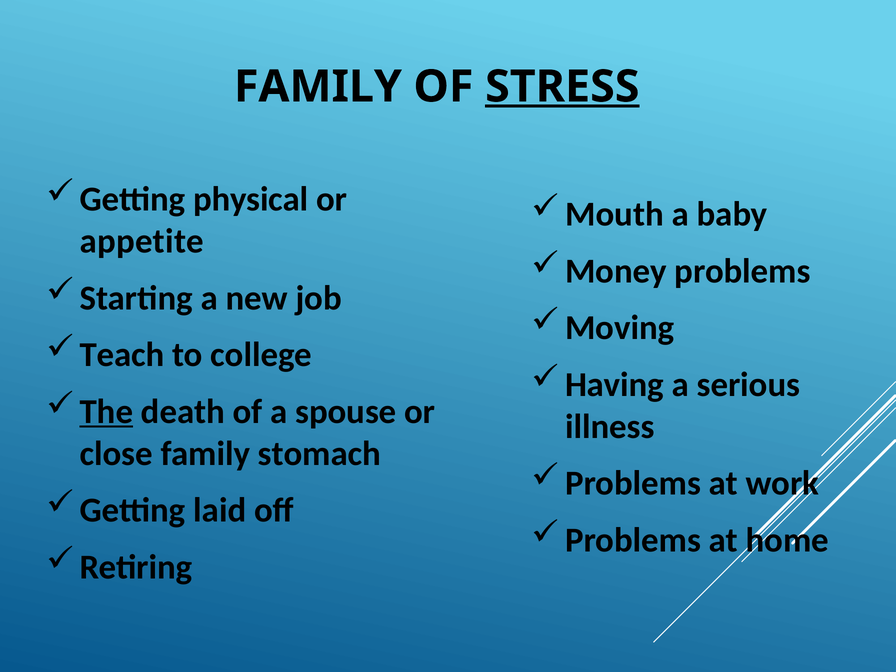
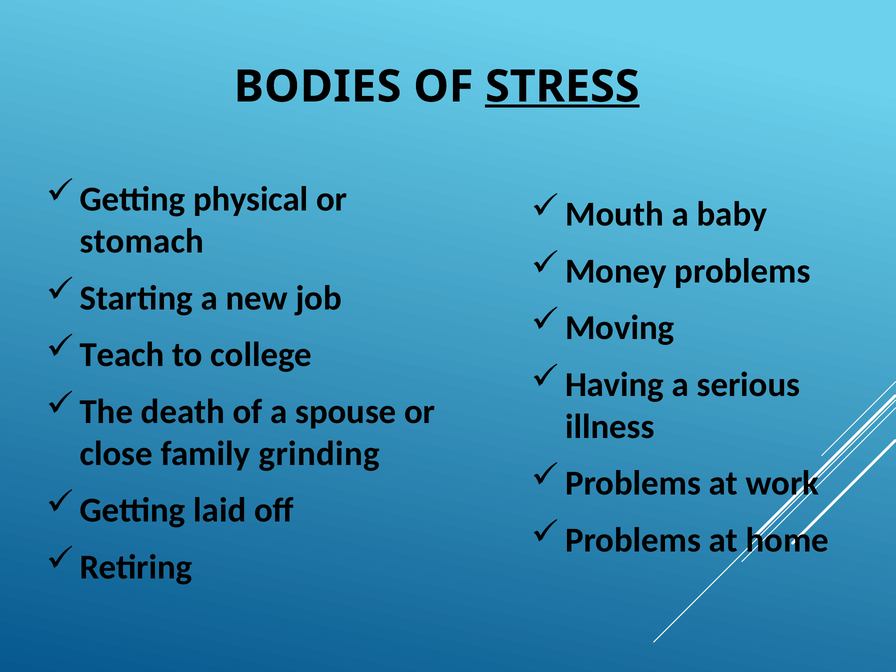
FAMILY: FAMILY -> BODIES (318, 87)
appetite: appetite -> stomach (142, 241)
The underline: present -> none (106, 412)
stomach: stomach -> grinding (319, 454)
